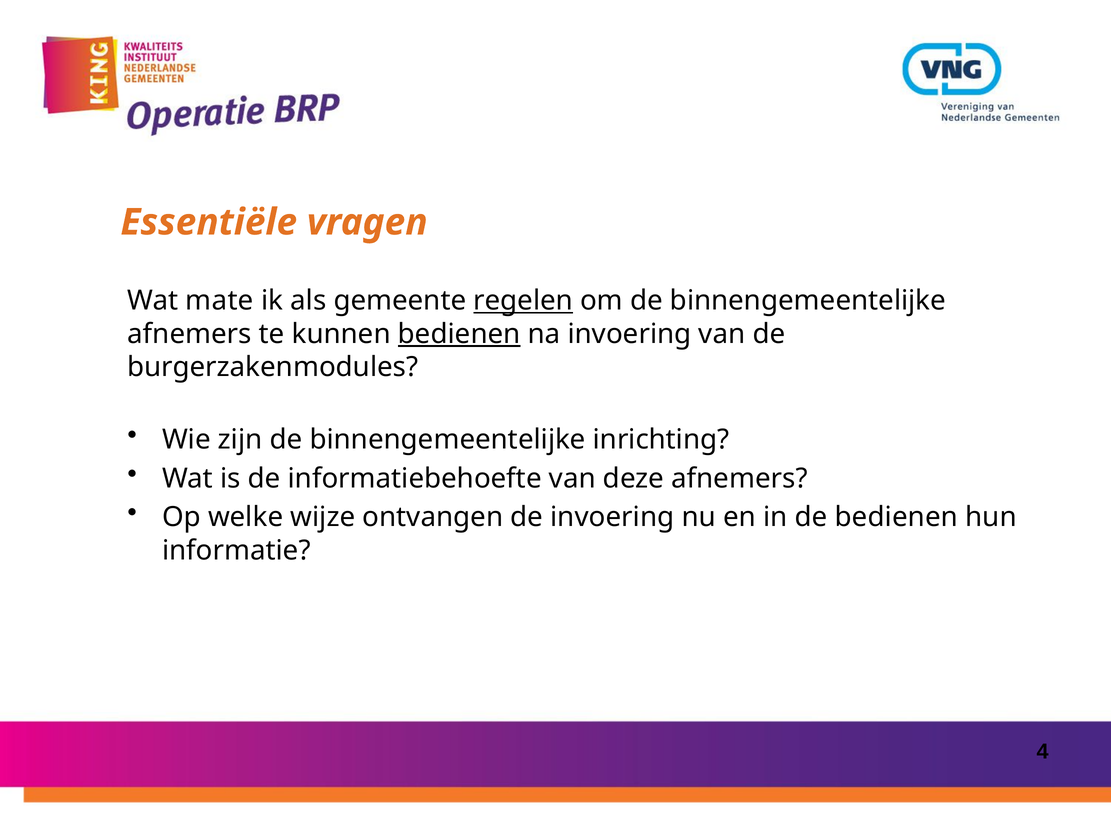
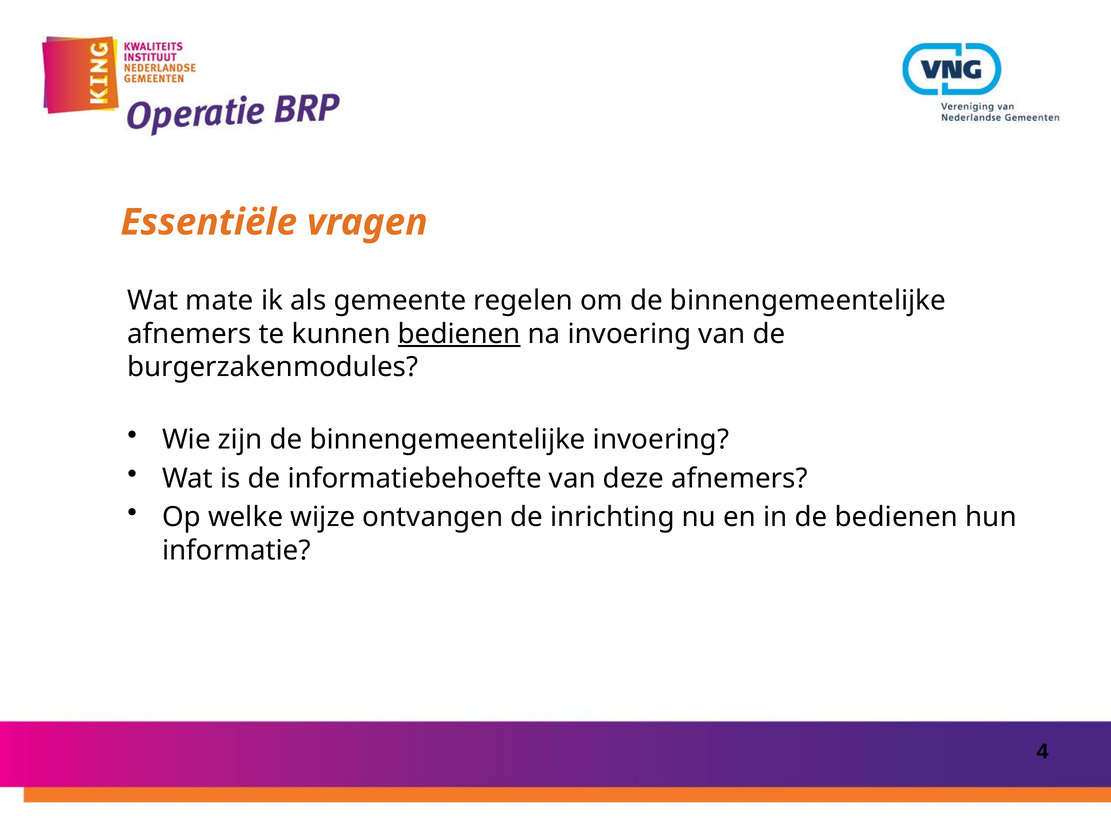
regelen underline: present -> none (523, 301)
binnengemeentelijke inrichting: inrichting -> invoering (661, 440)
de invoering: invoering -> inrichting (612, 517)
